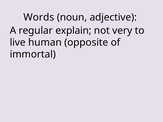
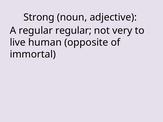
Words: Words -> Strong (39, 17)
regular explain: explain -> regular (73, 31)
